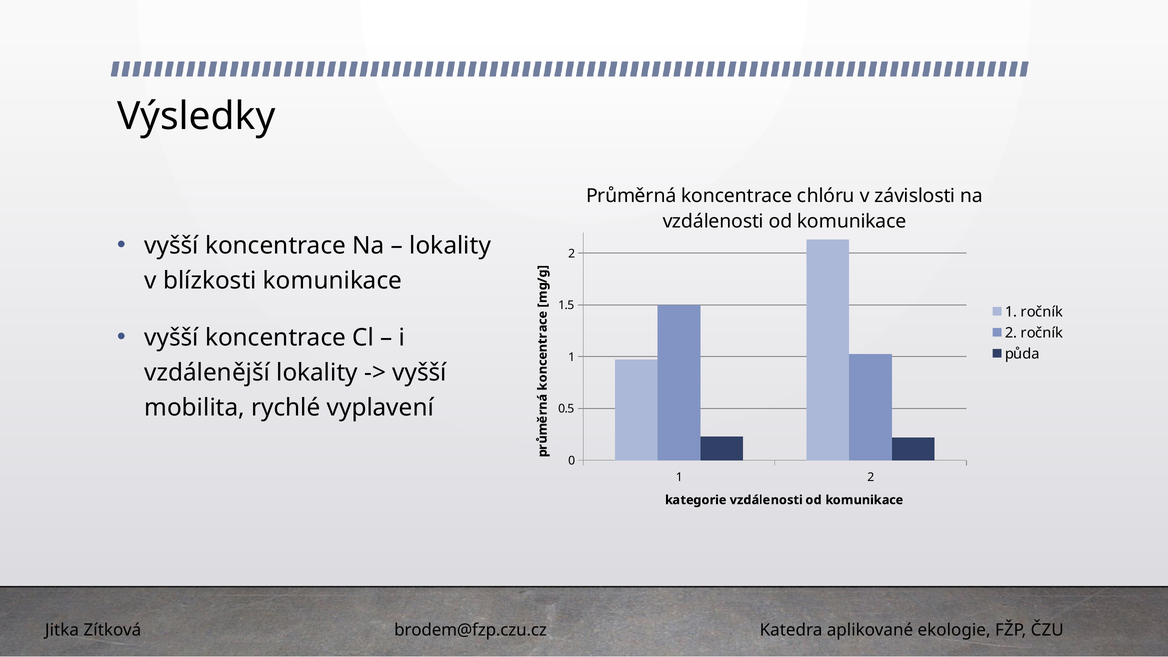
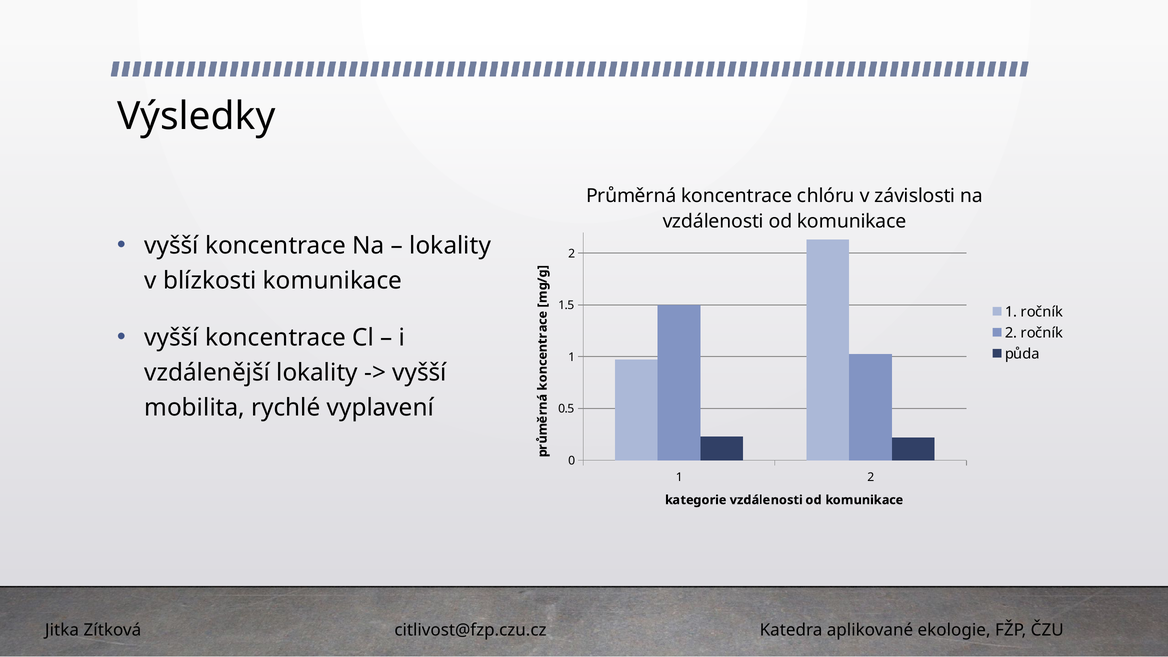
brodem@fzp.czu.cz: brodem@fzp.czu.cz -> citlivost@fzp.czu.cz (470, 630)
